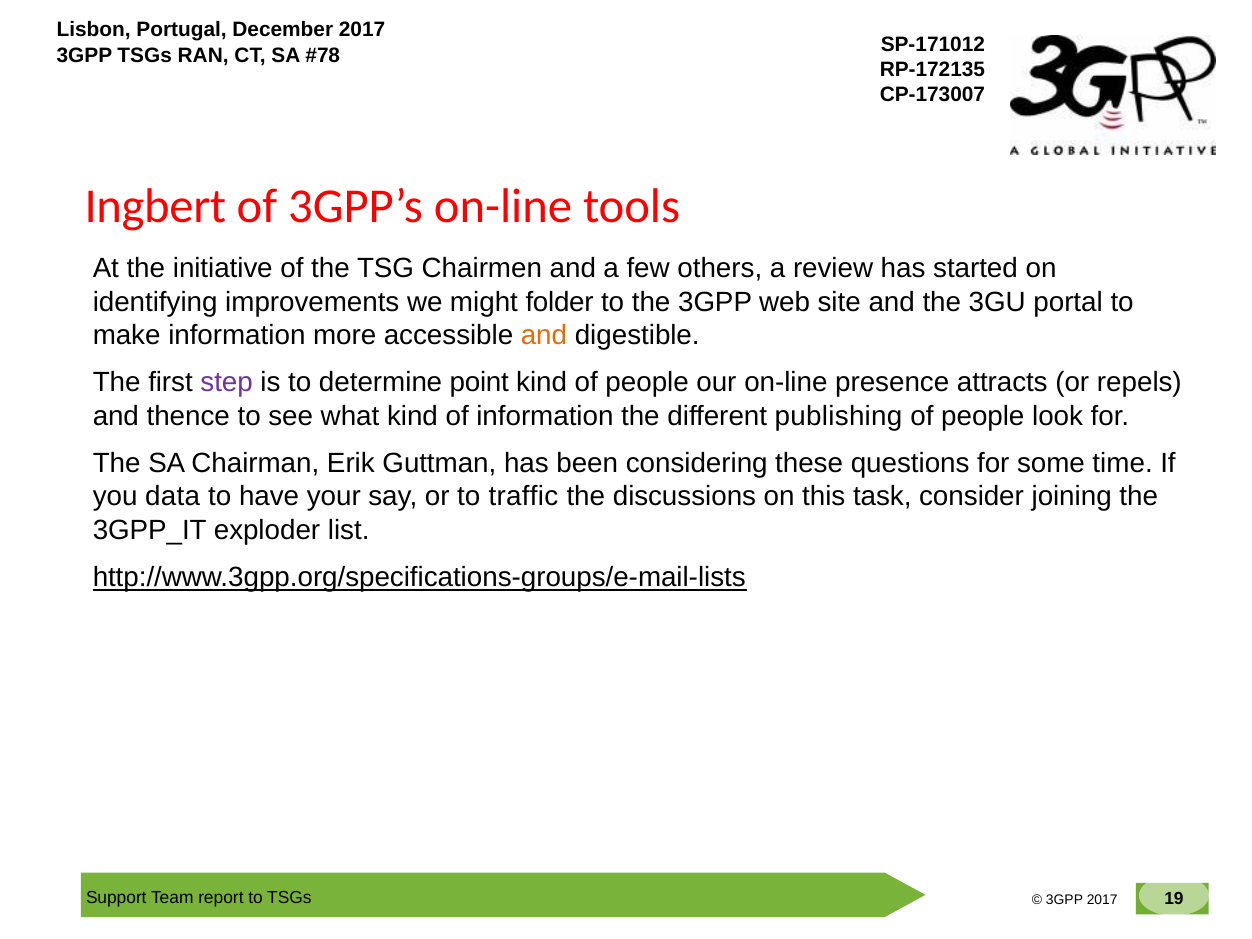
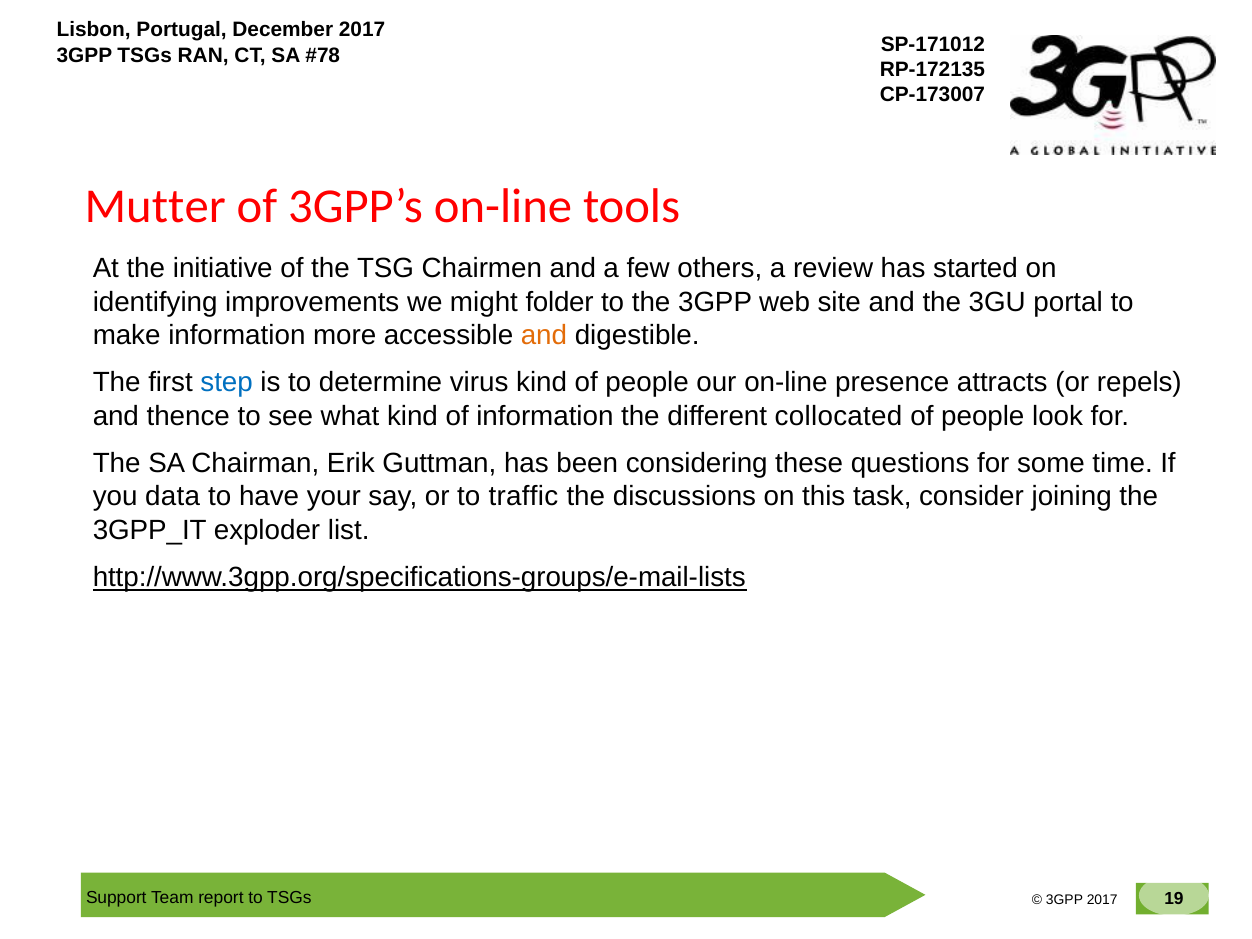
Ingbert: Ingbert -> Mutter (155, 207)
step colour: purple -> blue (227, 383)
point: point -> virus (479, 383)
publishing: publishing -> collocated (839, 416)
